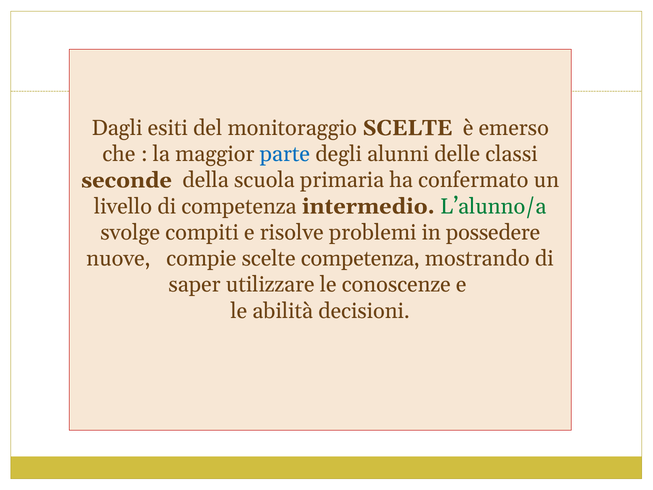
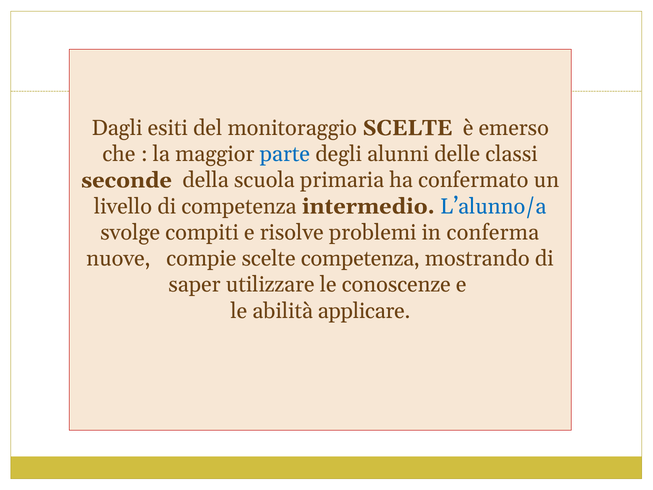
L’alunno/a colour: green -> blue (493, 206)
possedere: possedere -> conferma (493, 232)
decisioni: decisioni -> applicare (364, 311)
